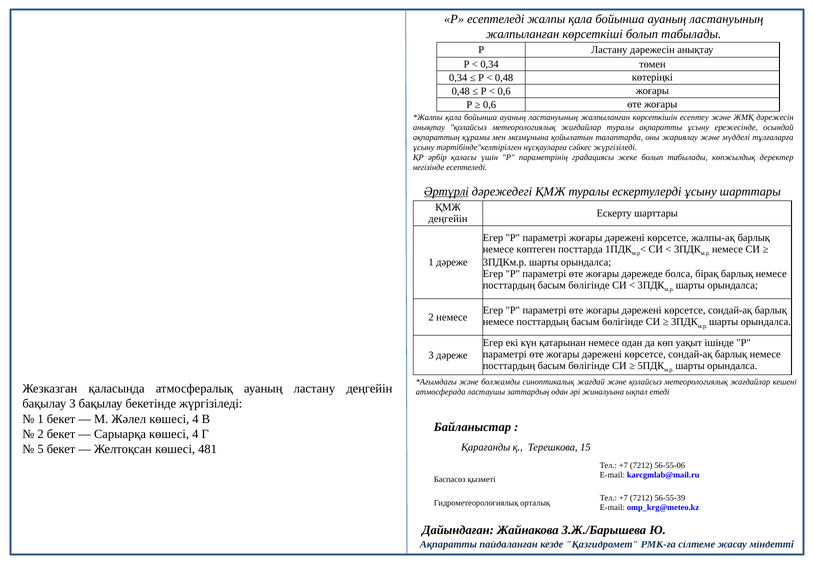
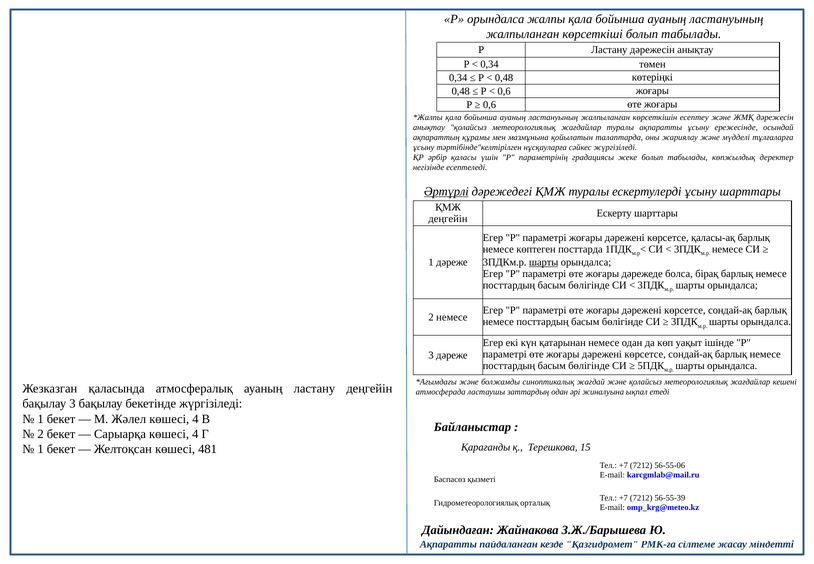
Р есептеледі: есептеледі -> орындалса (496, 19)
жалпы-ақ: жалпы-ақ -> қаласы-ақ (713, 237)
шарты underline: none -> present (544, 262)
5: 5 -> 1 (41, 449)
